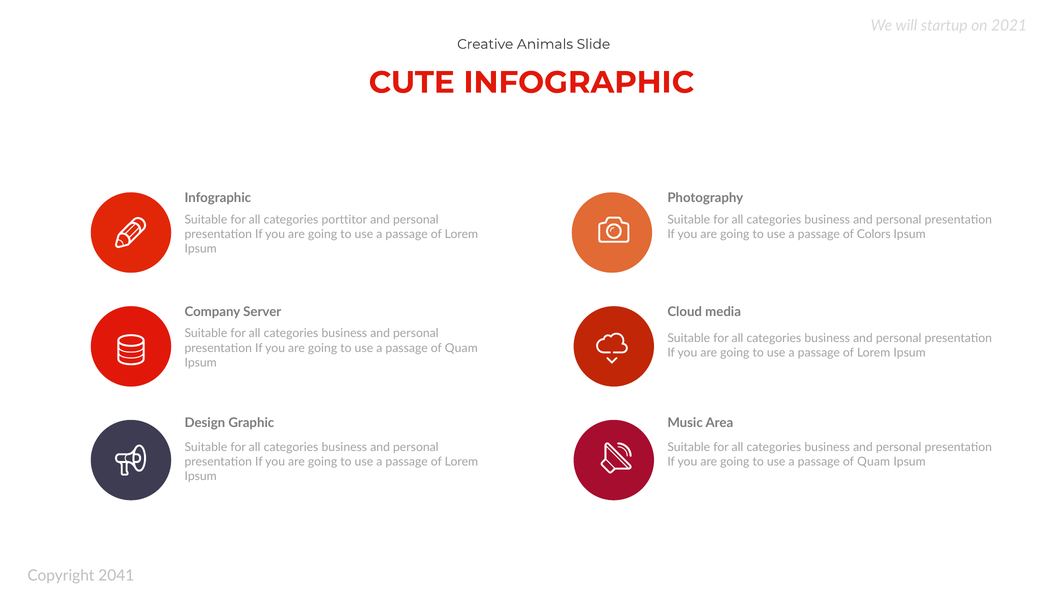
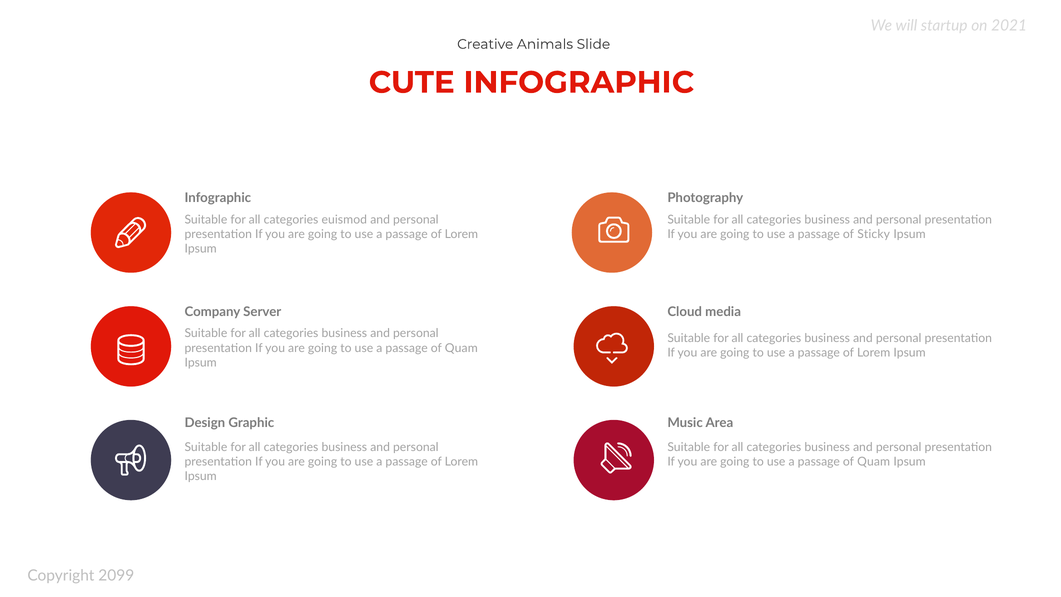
porttitor: porttitor -> euismod (344, 220)
Colors: Colors -> Sticky (874, 234)
2041: 2041 -> 2099 (116, 576)
